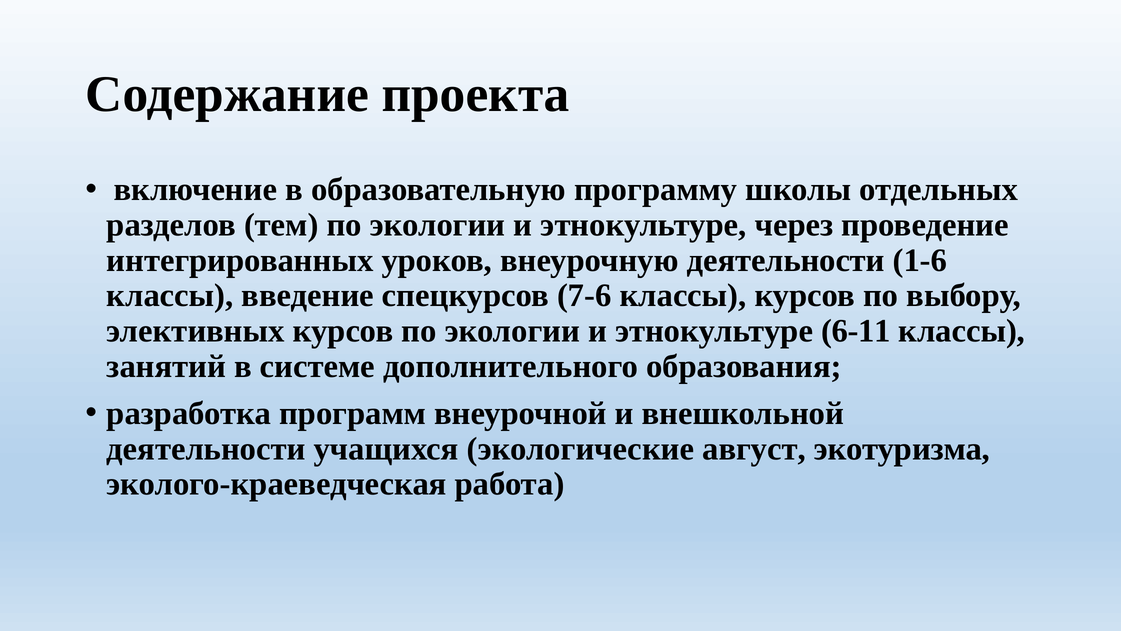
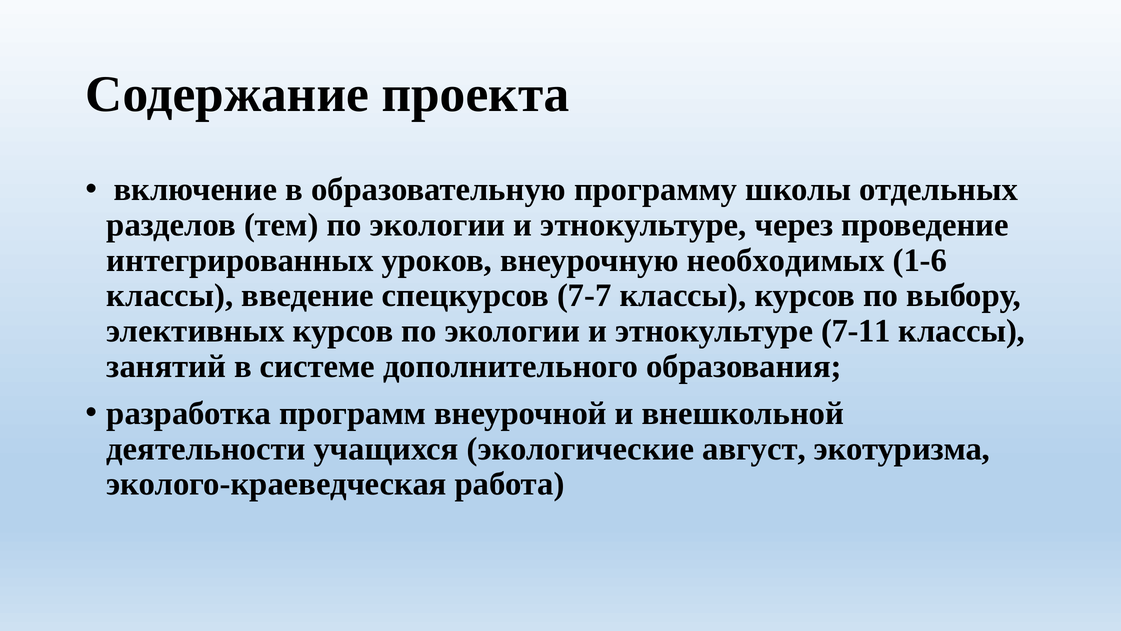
внеурочную деятельности: деятельности -> необходимых (786, 260)
7-6: 7-6 -> 7-7 (584, 295)
6-11: 6-11 -> 7-11 (856, 331)
